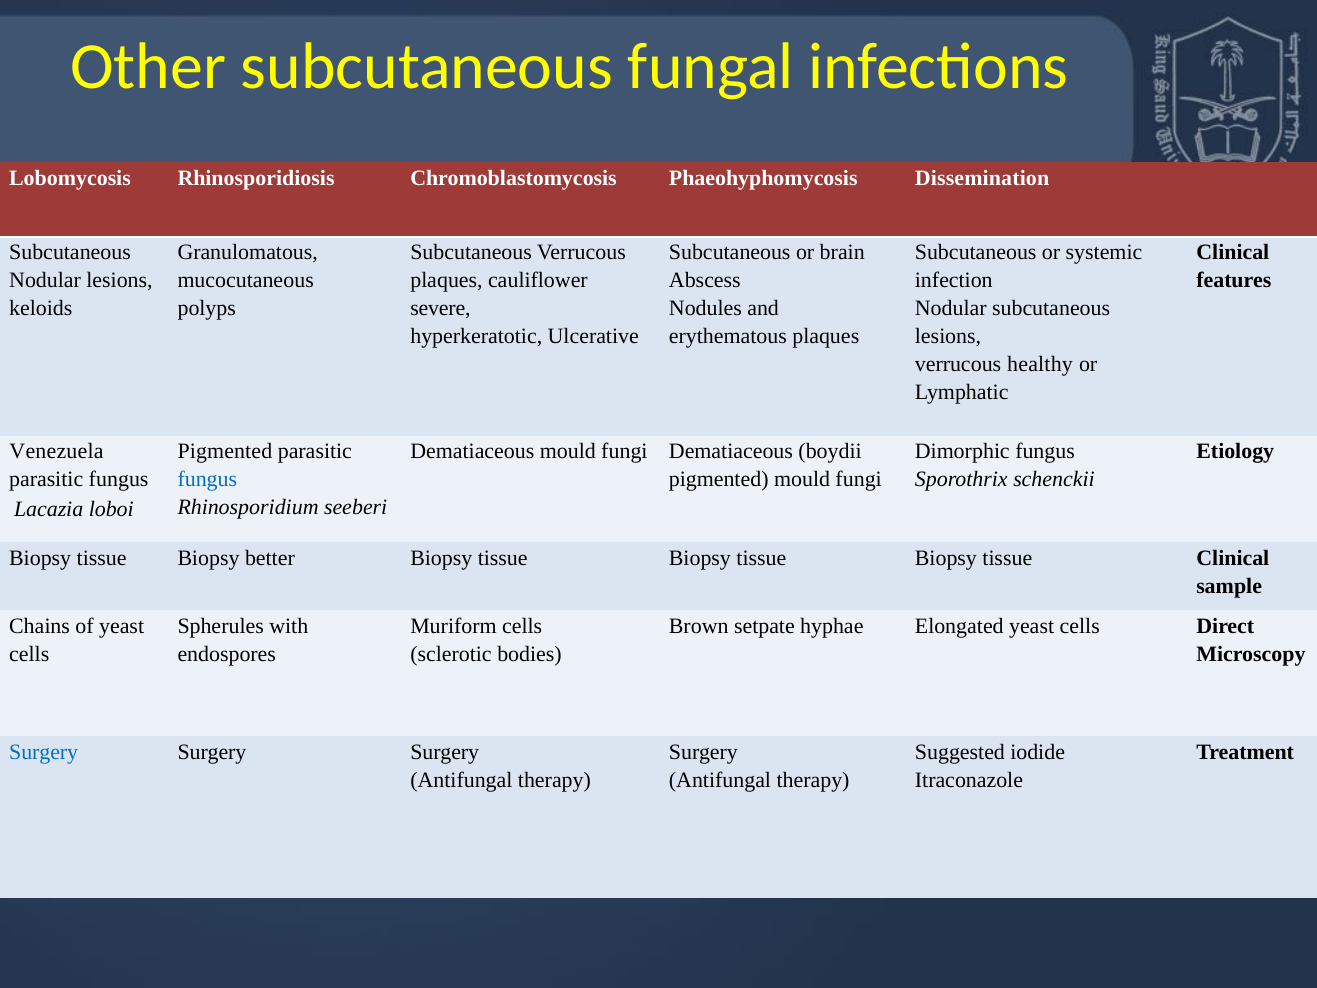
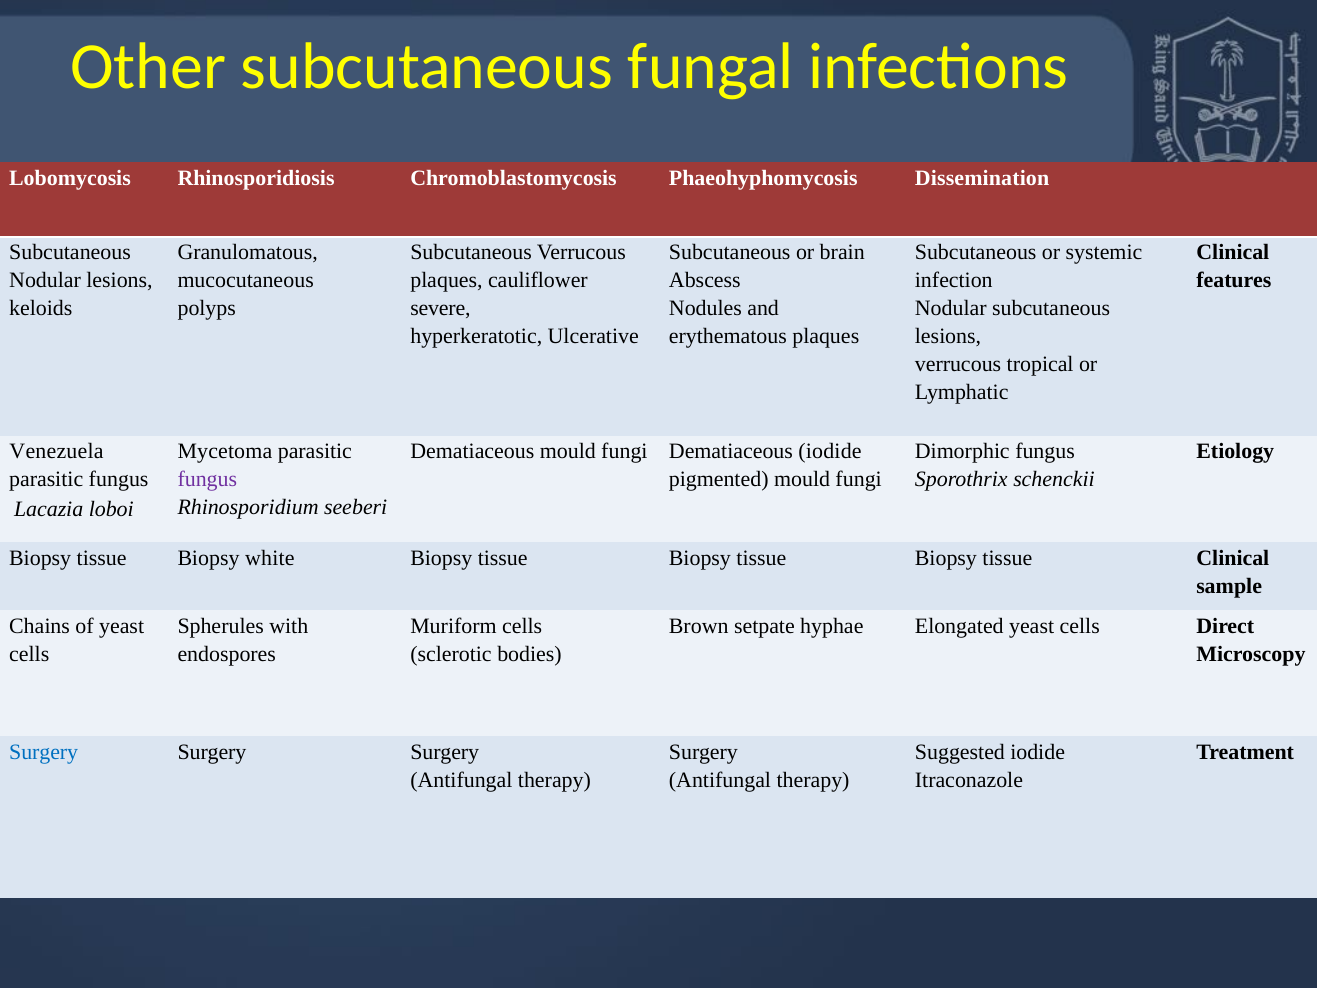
healthy: healthy -> tropical (1040, 365)
Pigmented: Pigmented -> Mycetoma (225, 451)
Dematiaceous boydii: boydii -> iodide (830, 451)
fungus colour: blue -> purple (207, 479)
better: better -> white (270, 558)
